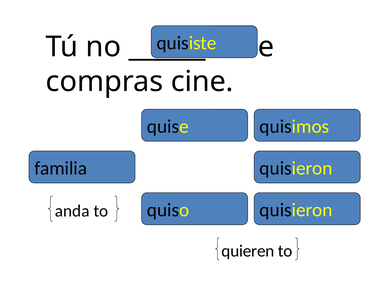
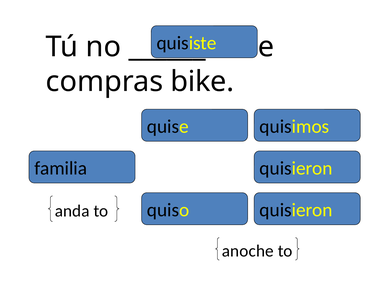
cine: cine -> bike (202, 82)
quieren: quieren -> anoche (248, 251)
